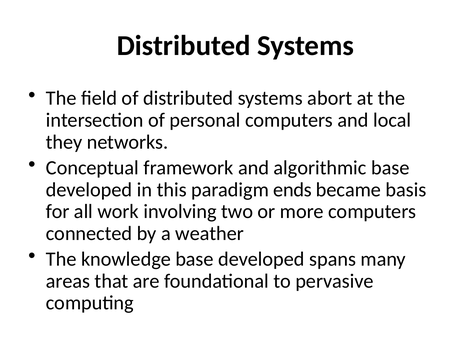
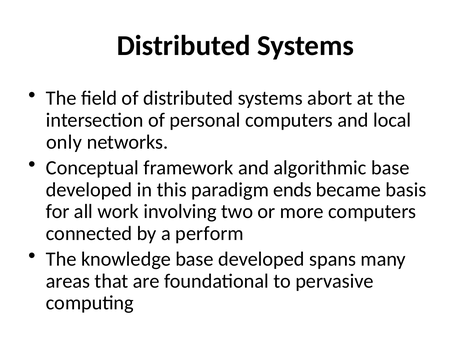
they: they -> only (64, 142)
weather: weather -> perform (210, 234)
